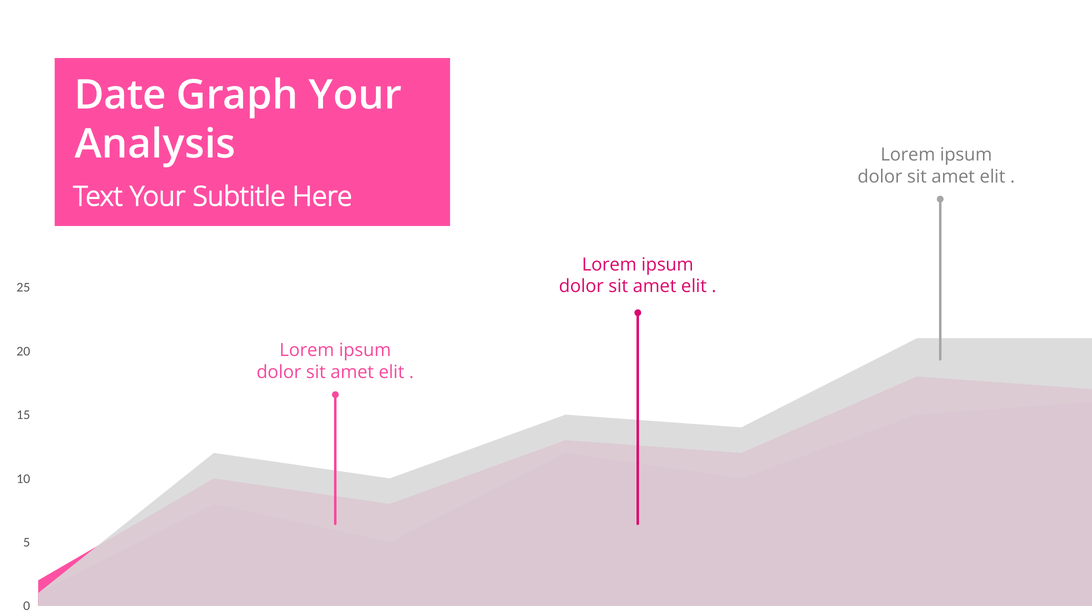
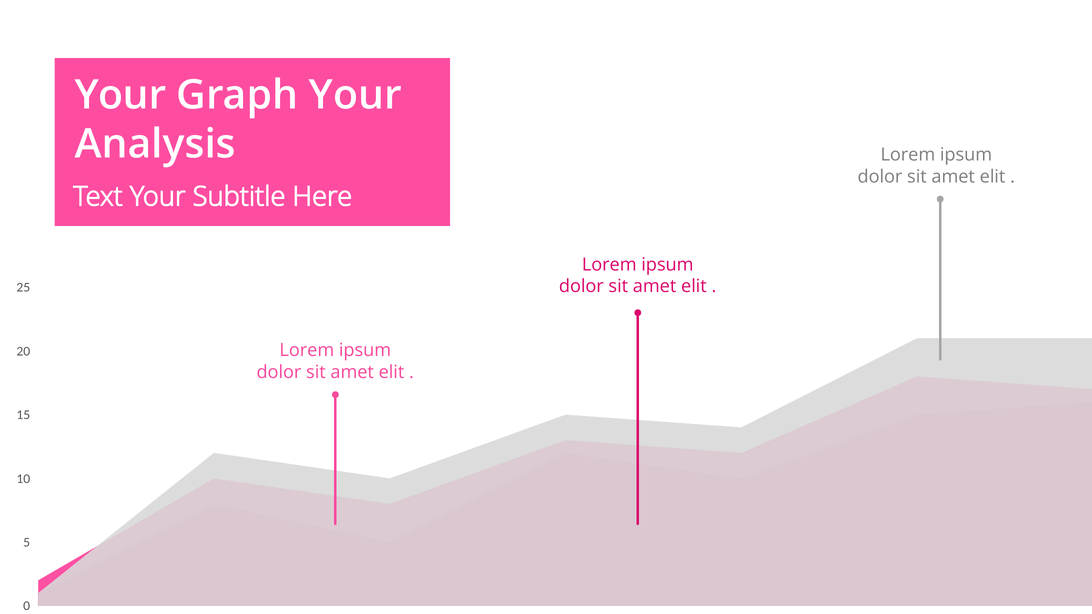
Date: Date -> Your (120, 95)
